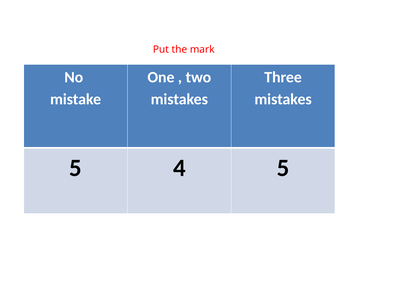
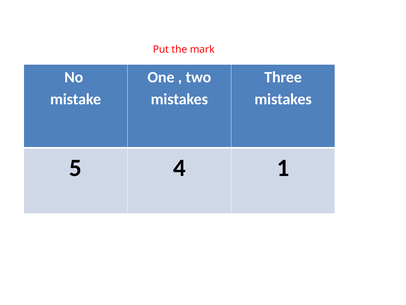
4 5: 5 -> 1 (283, 168)
